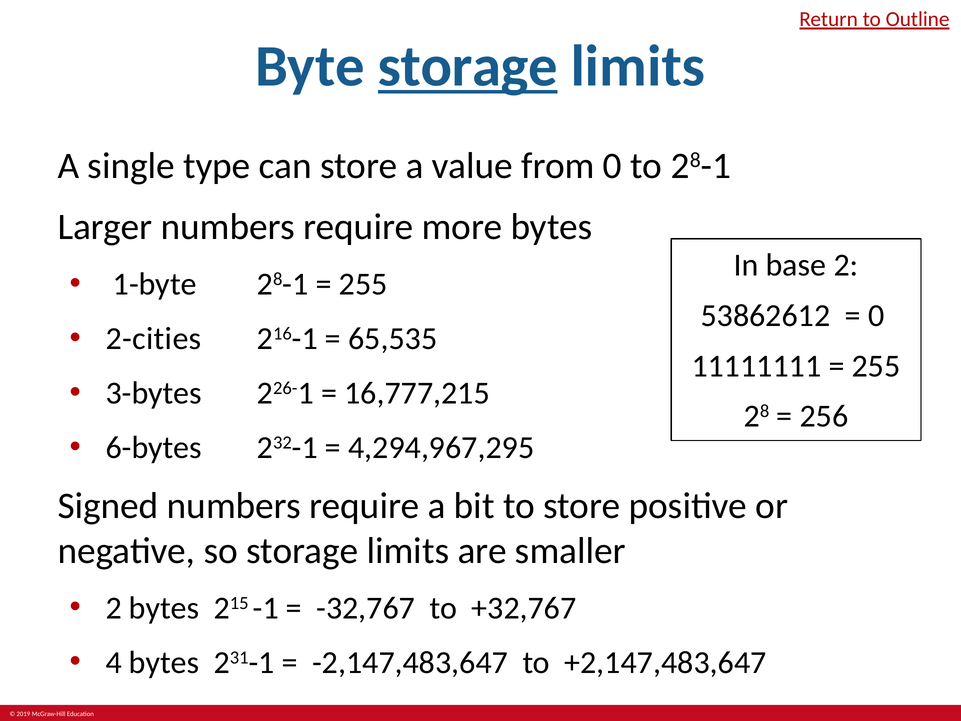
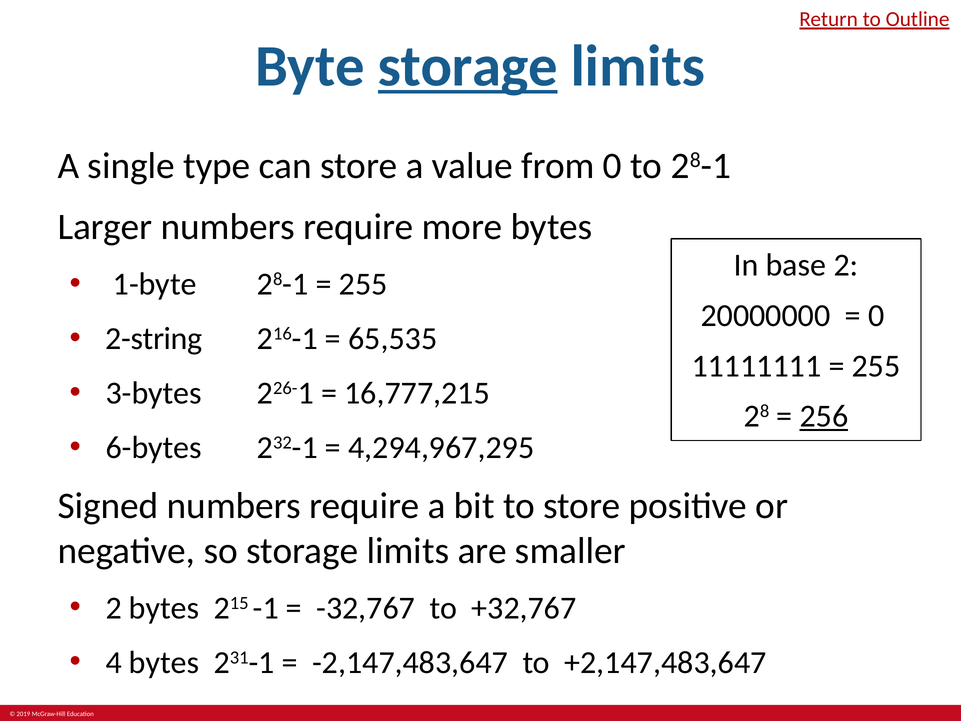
53862612: 53862612 -> 20000000 (765, 315)
2-cities: 2-cities -> 2-string (154, 339)
256 underline: none -> present (824, 416)
